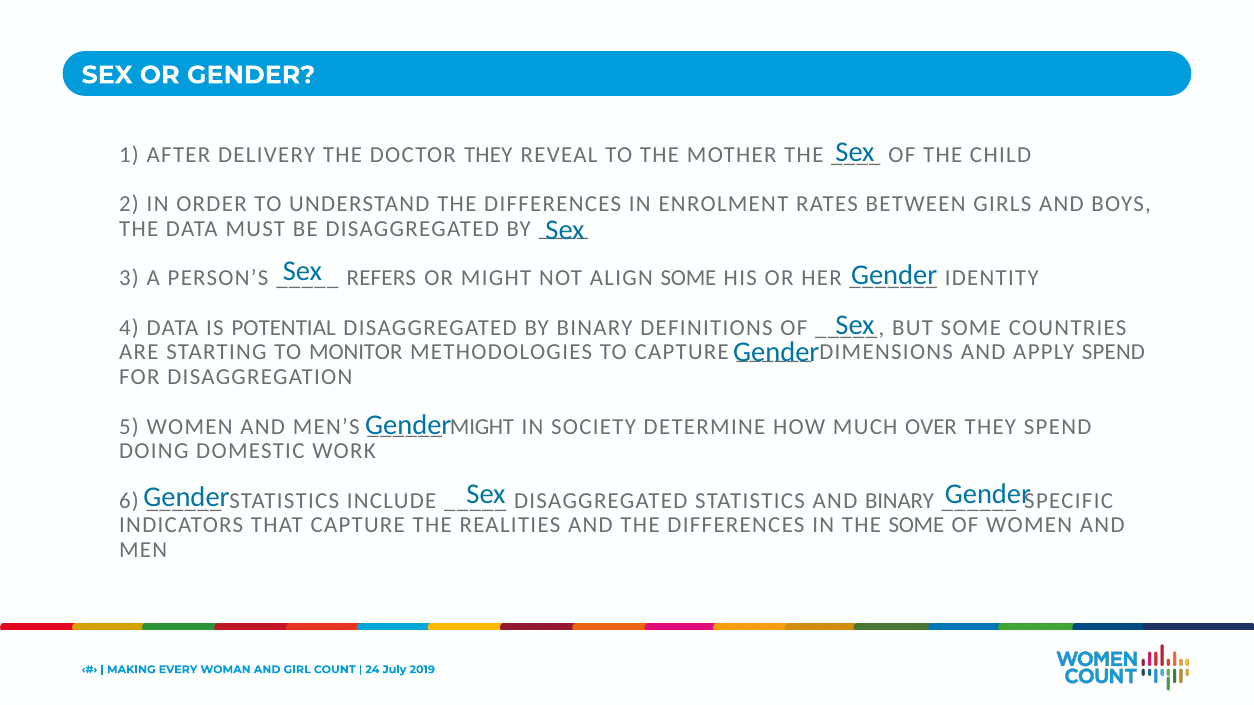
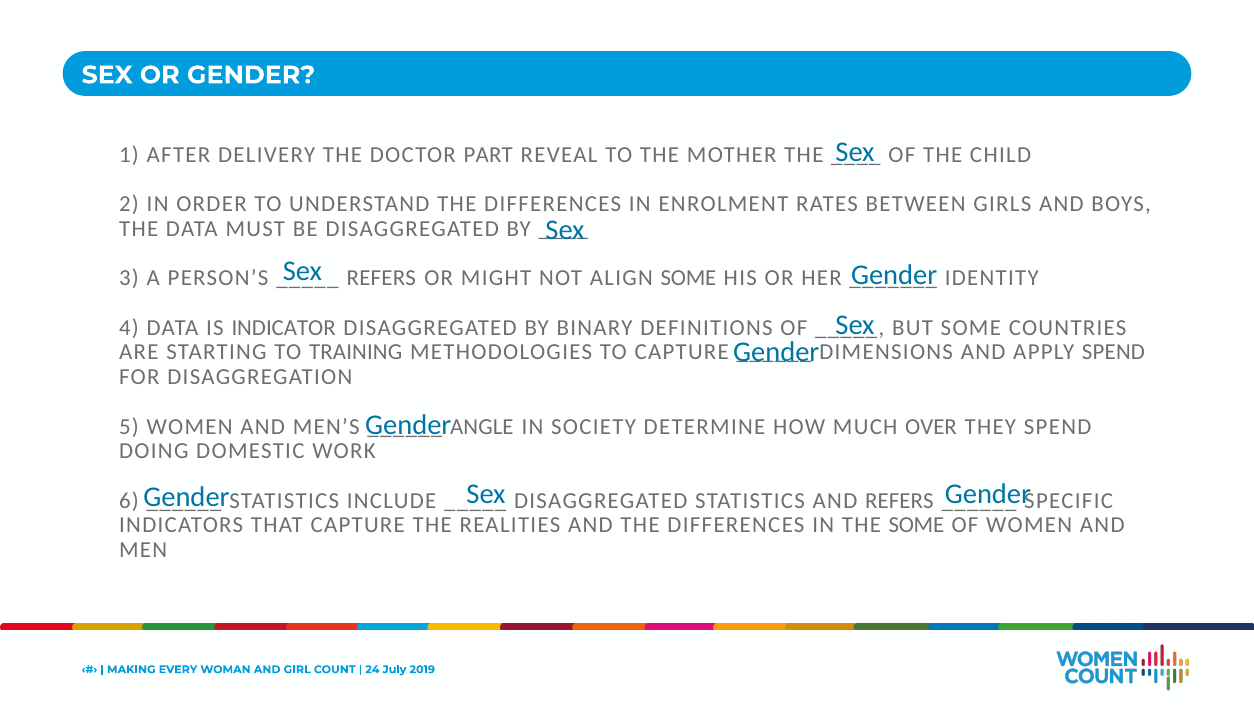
DOCTOR THEY: THEY -> PART (488, 155)
POTENTIAL: POTENTIAL -> INDICATOR (284, 328)
MONITOR: MONITOR -> TRAINING (356, 353)
MIGHT: MIGHT -> ANGLE (482, 427)
AND BINARY: BINARY -> REFERS (899, 501)
